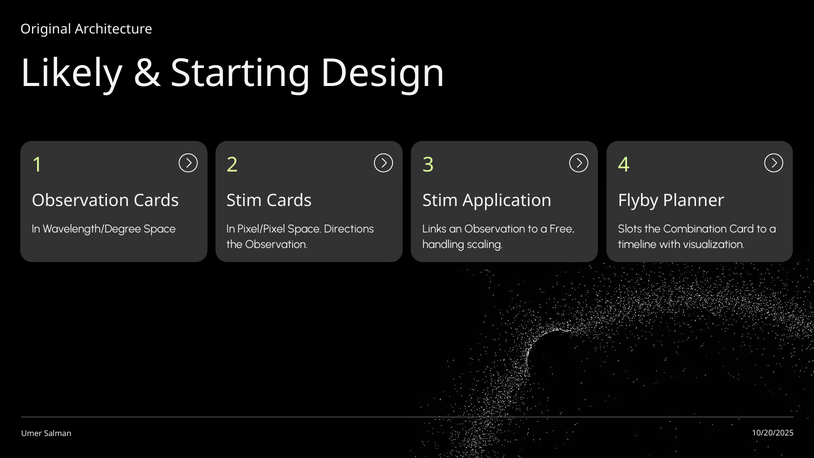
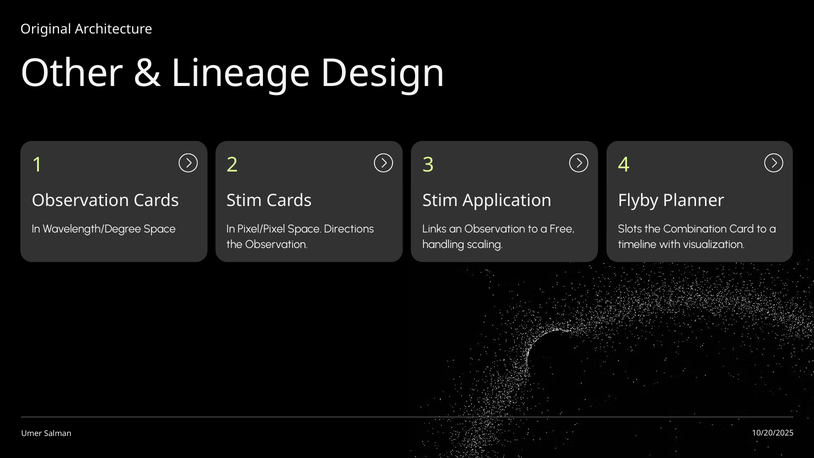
Likely: Likely -> Other (72, 73)
Starting: Starting -> Lineage (241, 73)
